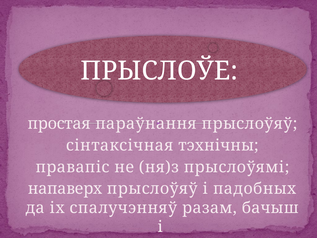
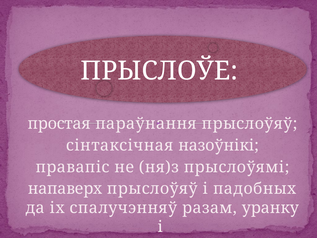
тэхнічны: тэхнічны -> назоўнікі (219, 145)
бачыш: бачыш -> уранку (270, 208)
